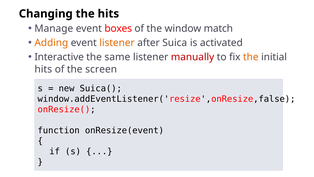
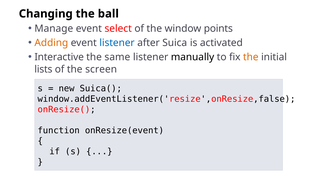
the hits: hits -> ball (108, 14)
boxes: boxes -> select (118, 29)
match: match -> points (218, 29)
listener colour: orange -> blue (117, 43)
manually colour: red -> black (193, 57)
hits: hits -> lists (43, 69)
